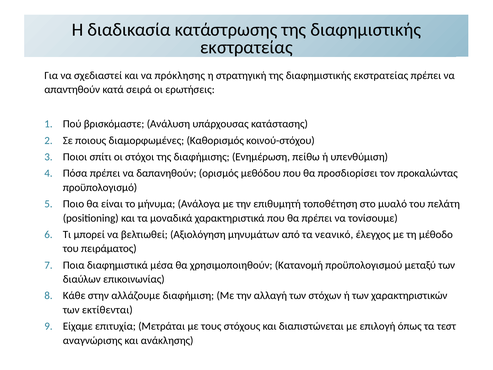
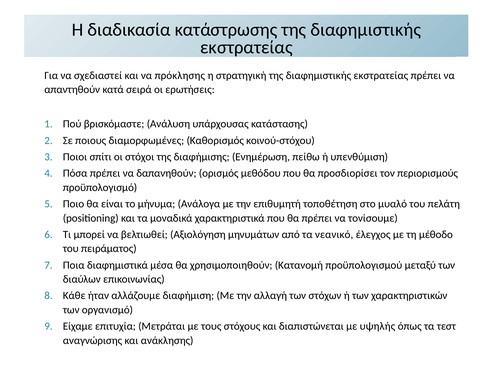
προκαλώντας: προκαλώντας -> περιορισμούς (428, 173)
στην: στην -> ήταν (98, 295)
εκτίθενται: εκτίθενται -> οργανισμό (107, 310)
επιλογή: επιλογή -> υψηλής (377, 326)
